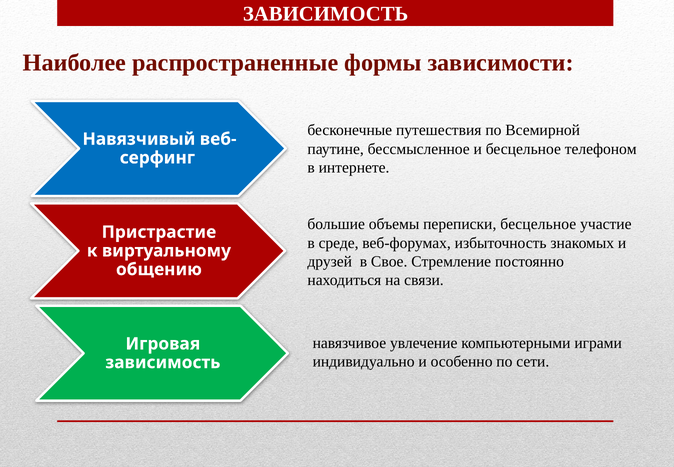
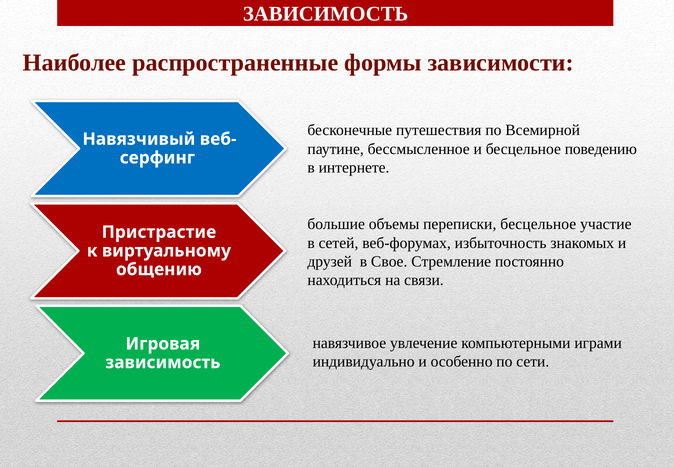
телефоном: телефоном -> поведению (601, 149)
среде: среде -> сетей (339, 243)
